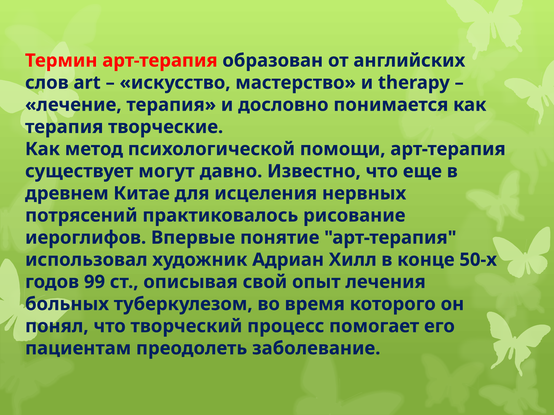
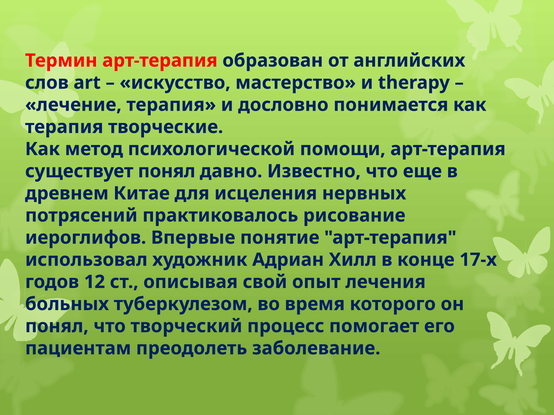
существует могут: могут -> понял (167, 171)
50-х: 50-х -> 17-х (478, 260)
99: 99 -> 12 (95, 282)
